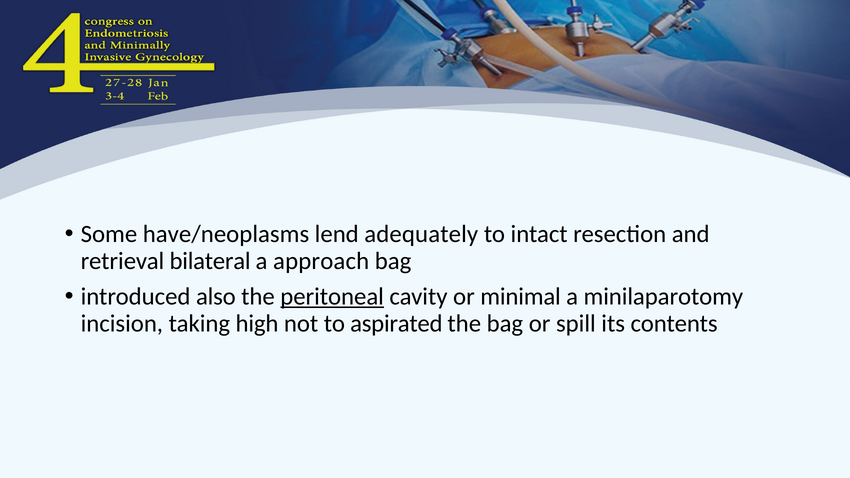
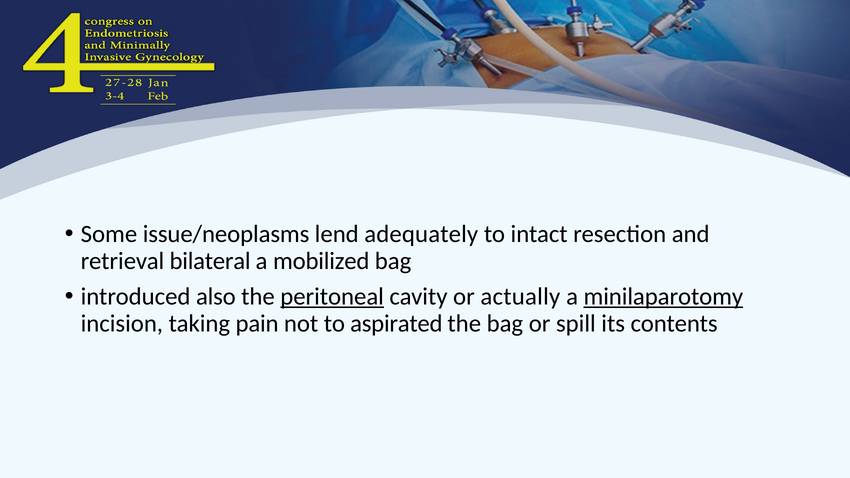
have/neoplasms: have/neoplasms -> issue/neoplasms (226, 234)
approach: approach -> mobilized (321, 261)
minimal: minimal -> actually (520, 297)
minilaparotomy underline: none -> present (663, 297)
high: high -> pain (257, 323)
